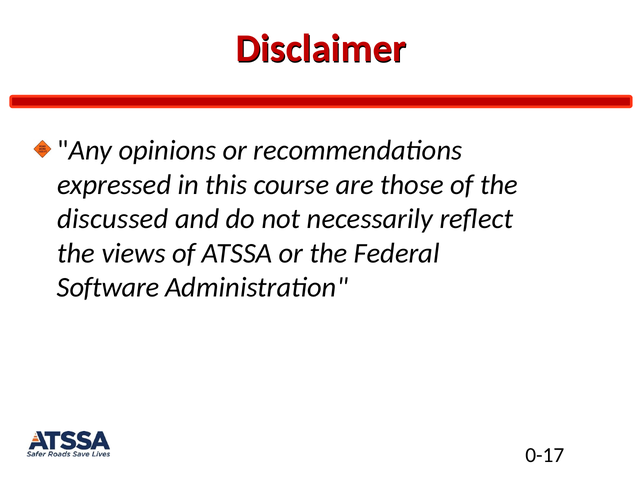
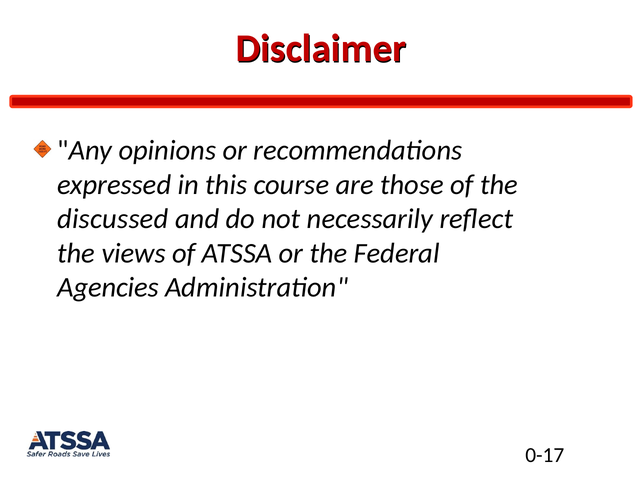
Software: Software -> Agencies (108, 288)
